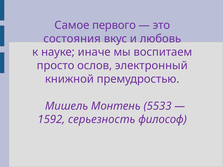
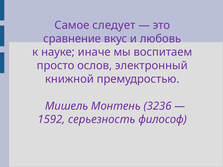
первого: первого -> следует (114, 25)
состояния: состояния -> сравнение (72, 39)
5533: 5533 -> 3236 (158, 106)
